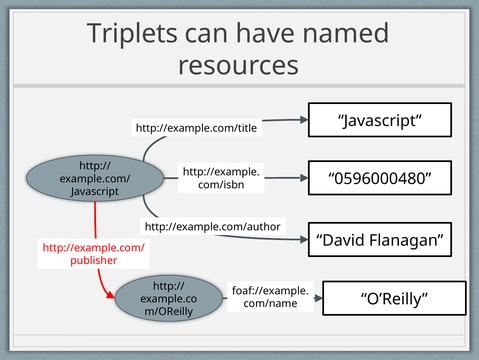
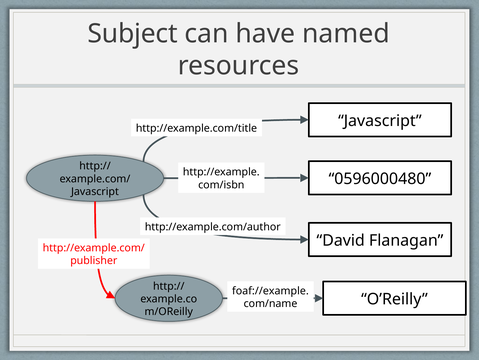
Triplets: Triplets -> Subject (133, 34)
